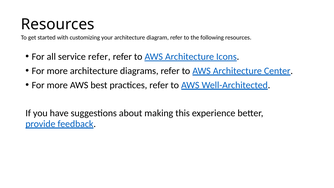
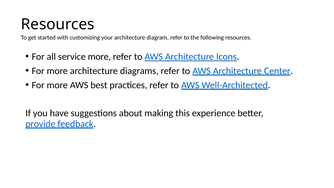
service refer: refer -> more (99, 57)
